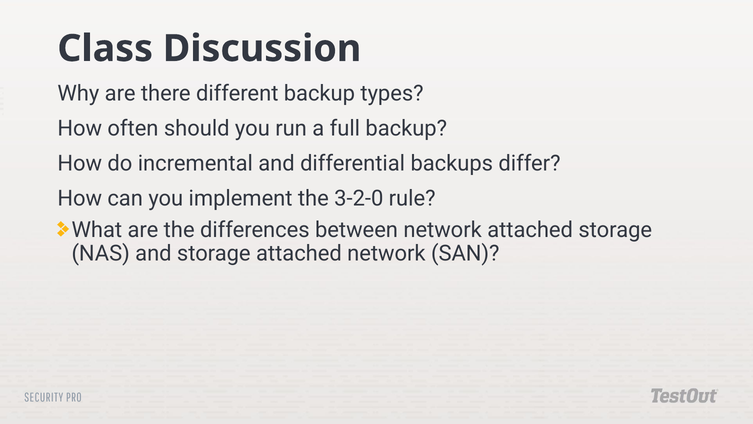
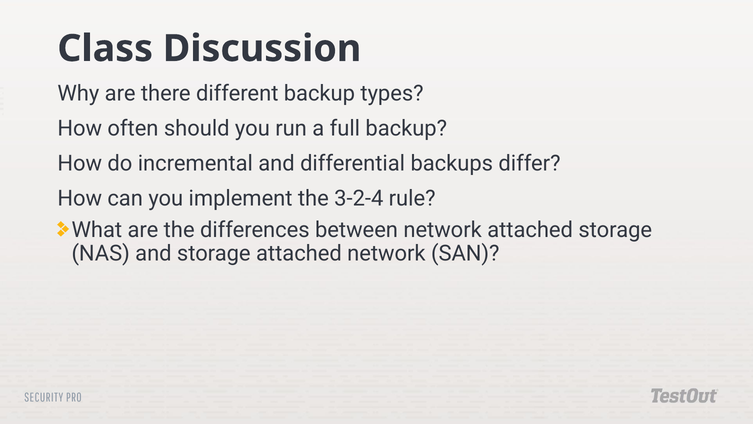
3-2-0: 3-2-0 -> 3-2-4 (359, 198)
